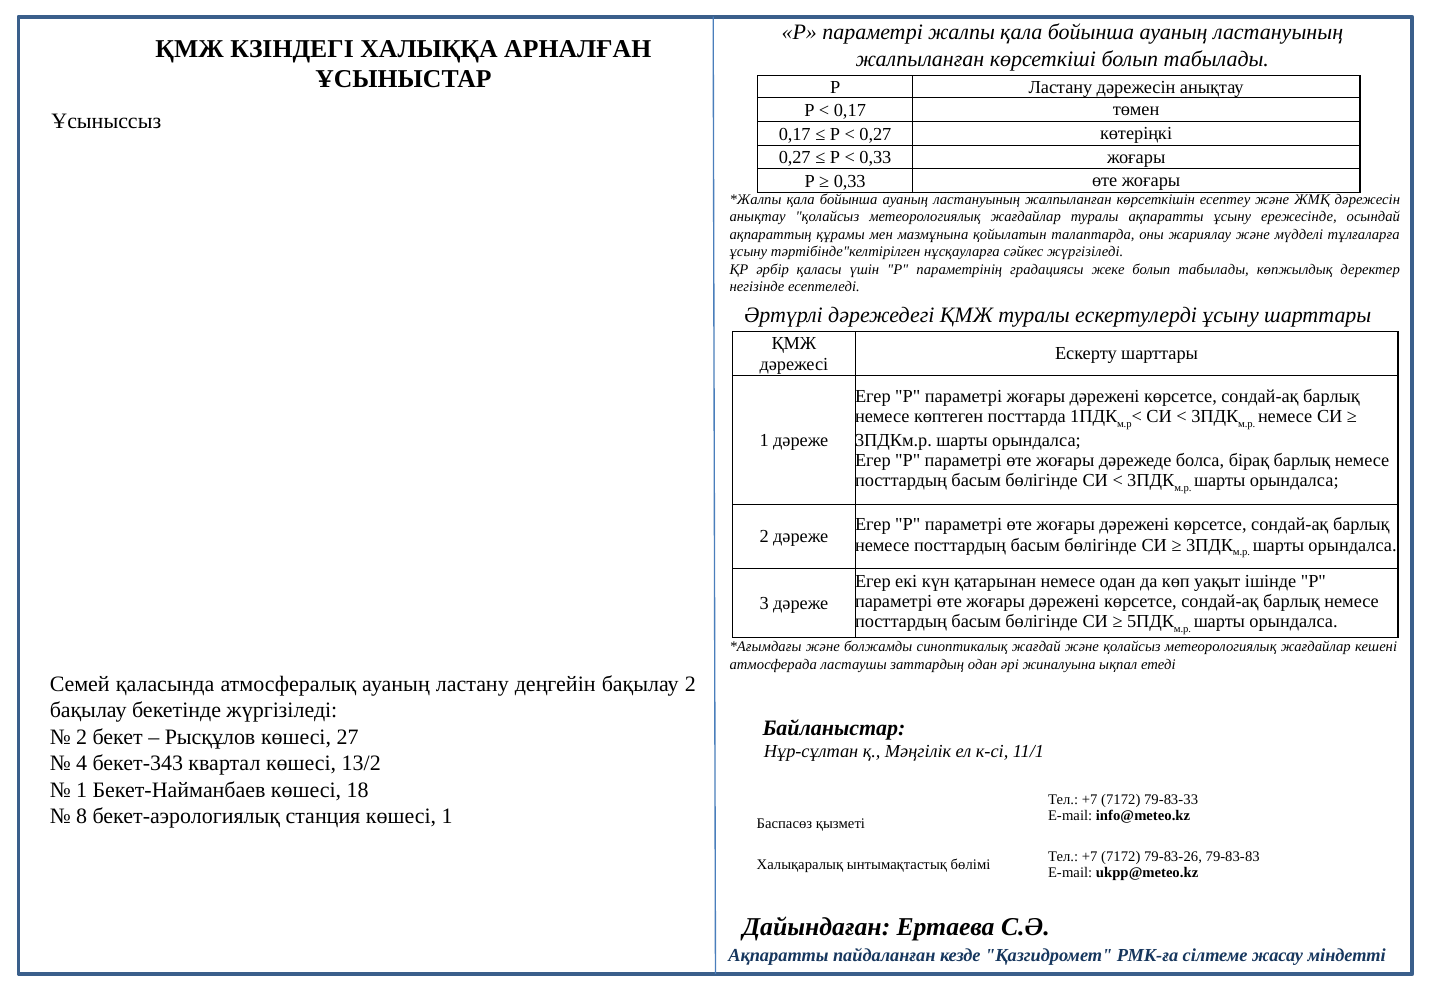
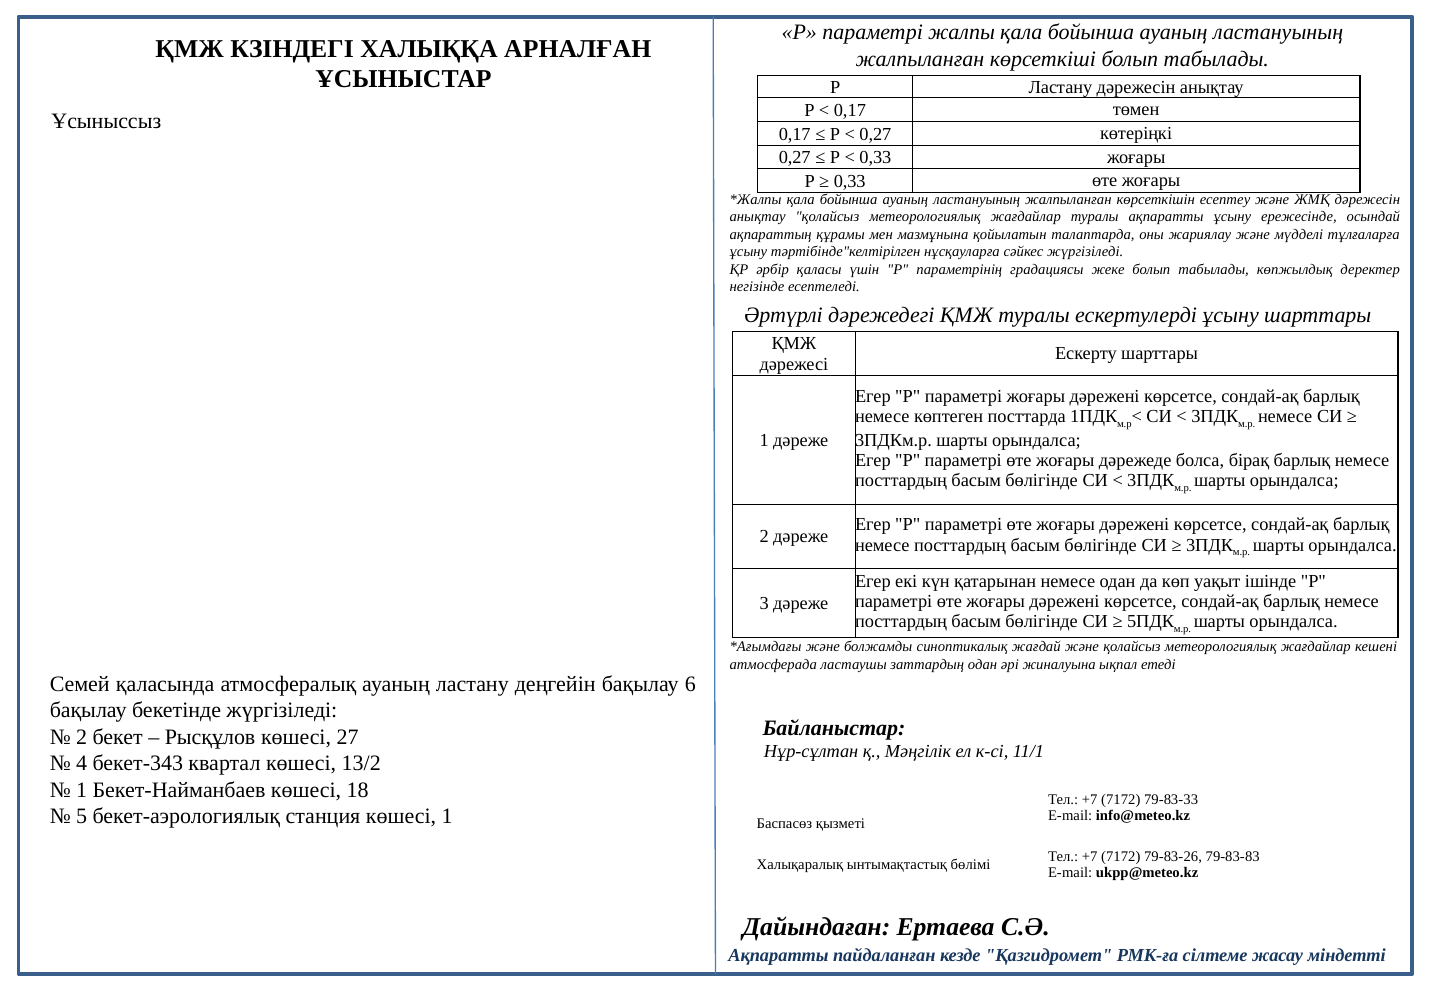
бақылау 2: 2 -> 6 (690, 684)
8: 8 -> 5 (82, 816)
